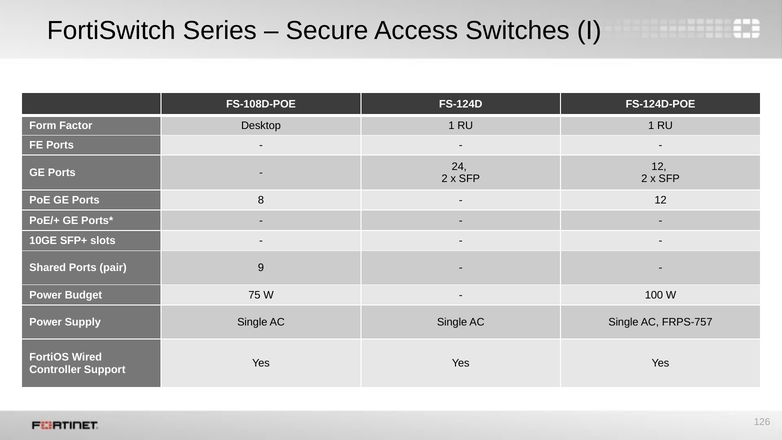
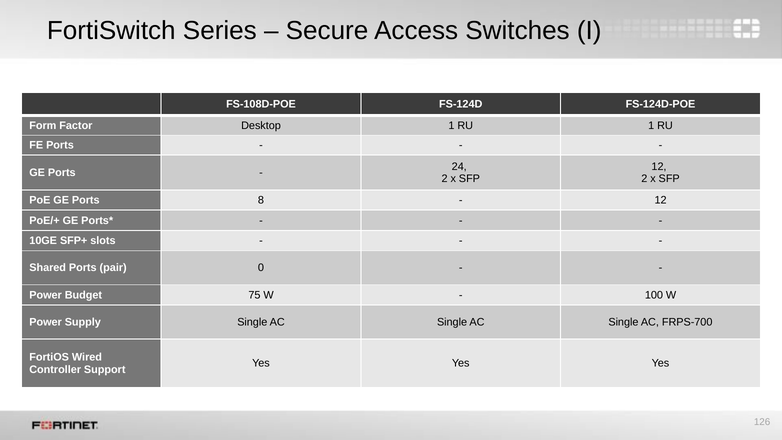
9: 9 -> 0 (261, 268)
FRPS-757: FRPS-757 -> FRPS-700 (687, 322)
